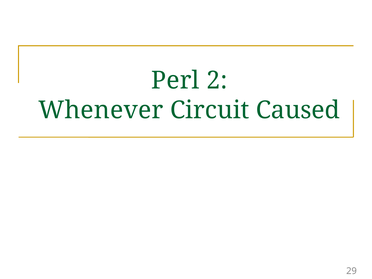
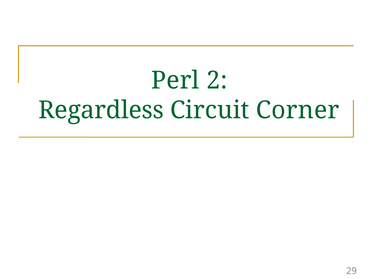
Whenever: Whenever -> Regardless (101, 110)
Caused: Caused -> Corner (298, 110)
